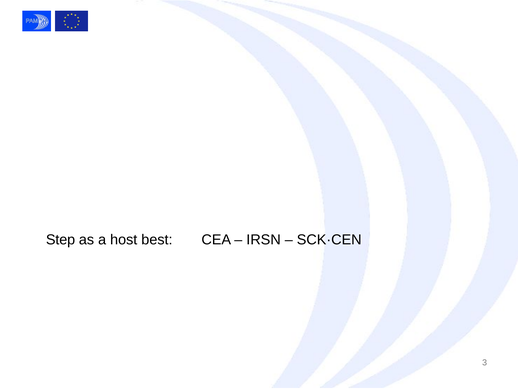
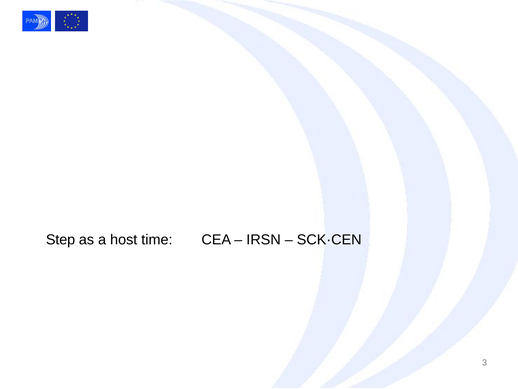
best: best -> time (157, 239)
